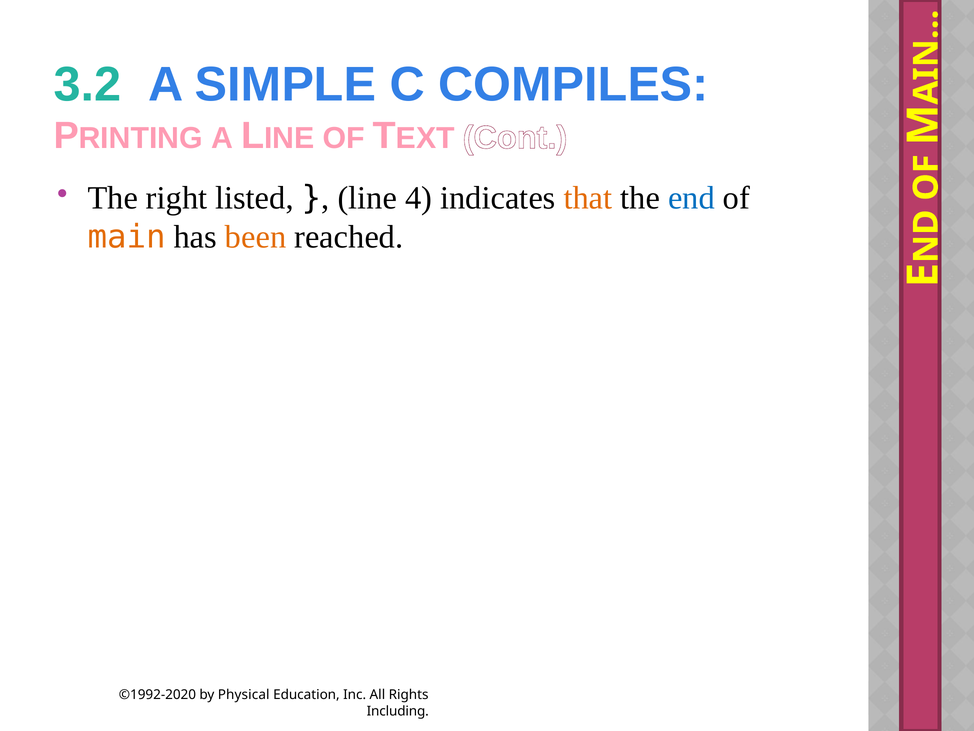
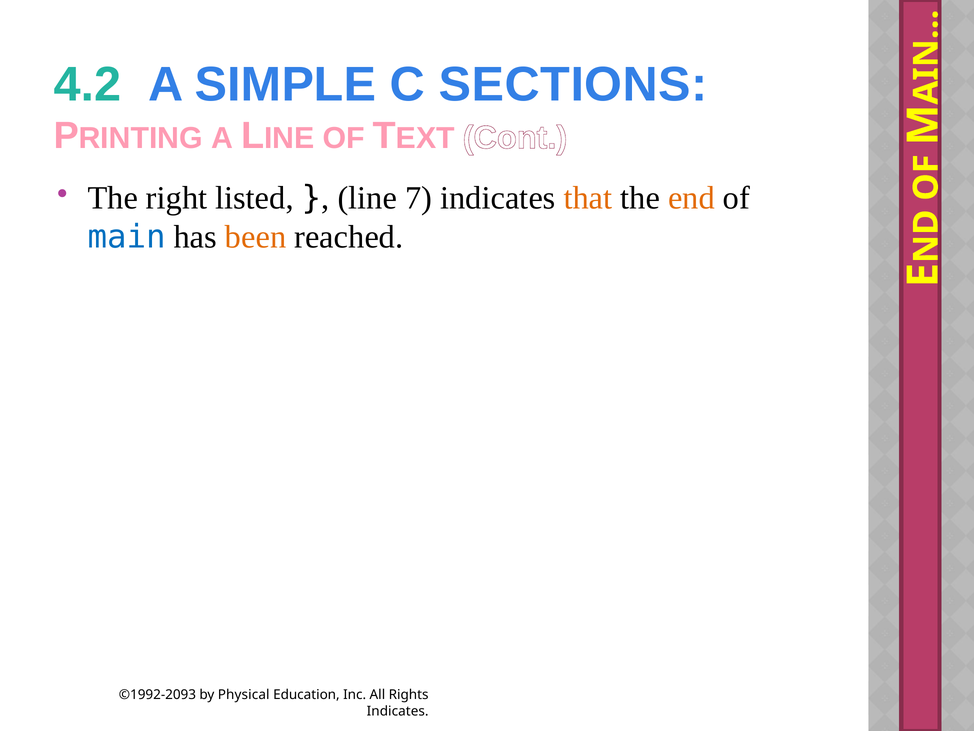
3.2: 3.2 -> 4.2 (87, 85)
COMPILES: COMPILES -> SECTIONS (573, 85)
4: 4 -> 7 (419, 198)
end colour: blue -> orange (692, 198)
main colour: orange -> blue (127, 237)
©1992-2020: ©1992-2020 -> ©1992-2093 (157, 695)
Including: Including -> Indicates (398, 711)
